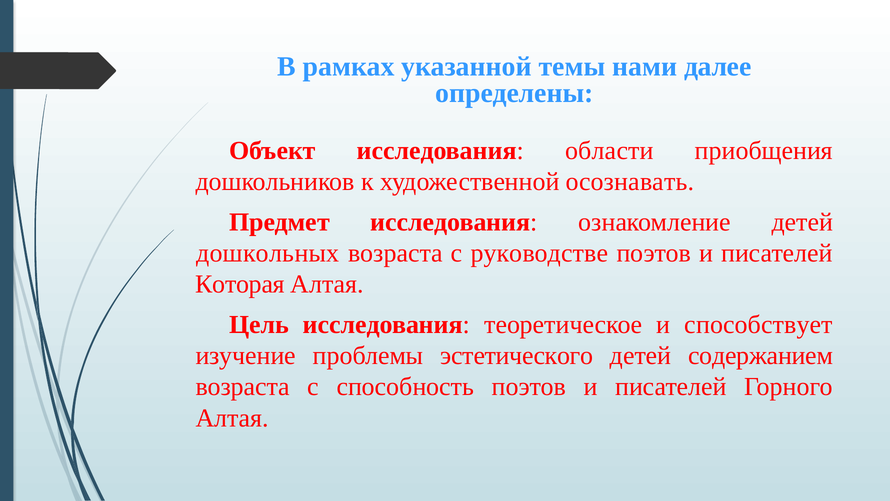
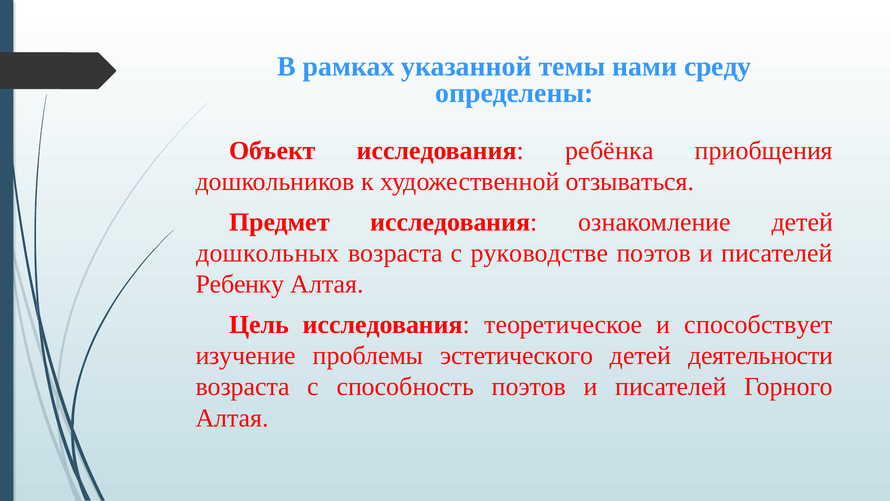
далее: далее -> среду (718, 66)
области: области -> ребёнка (609, 150)
осознавать: осознавать -> отзываться (630, 182)
Которая: Которая -> Ребенку (240, 284)
содержанием: содержанием -> деятельности (761, 356)
